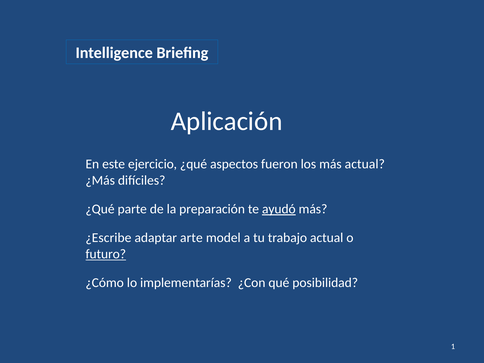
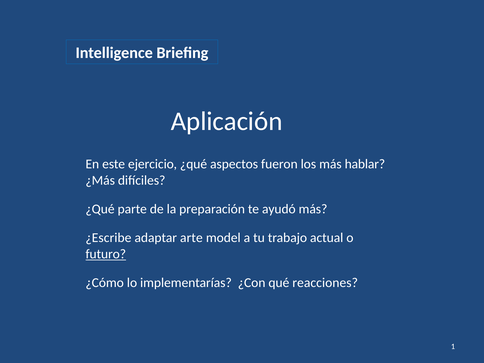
más actual: actual -> hablar (365, 164)
ayudó underline: present -> none (279, 209)
posibilidad: posibilidad -> reacciones (325, 283)
